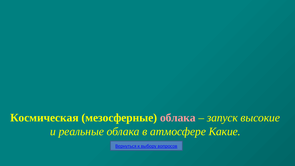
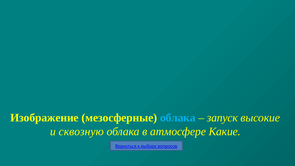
Космическая: Космическая -> Изображение (44, 118)
облака colour: pink -> light blue (178, 118)
реальные: реальные -> сквозную (81, 131)
